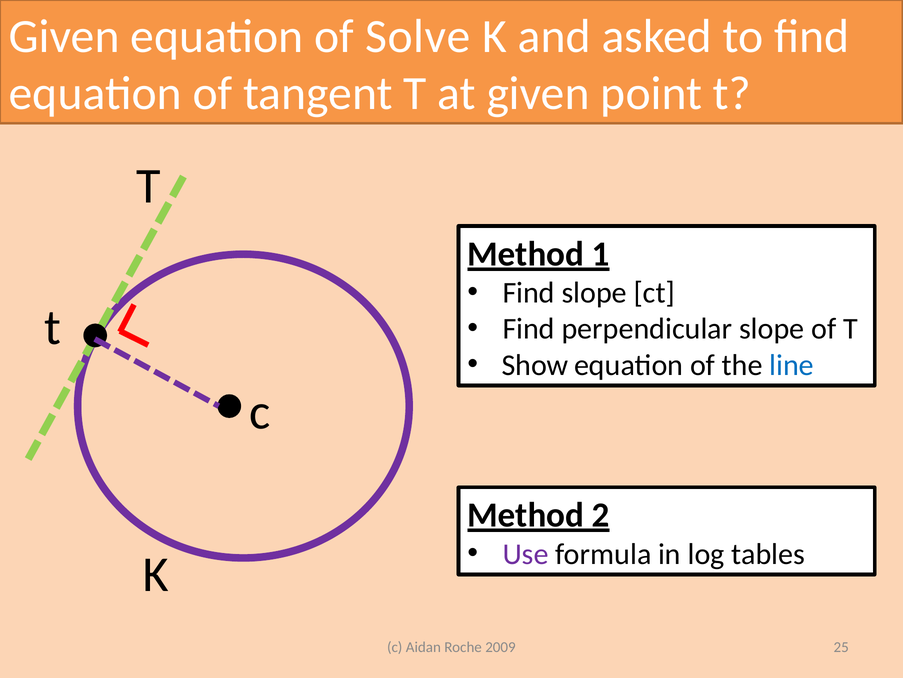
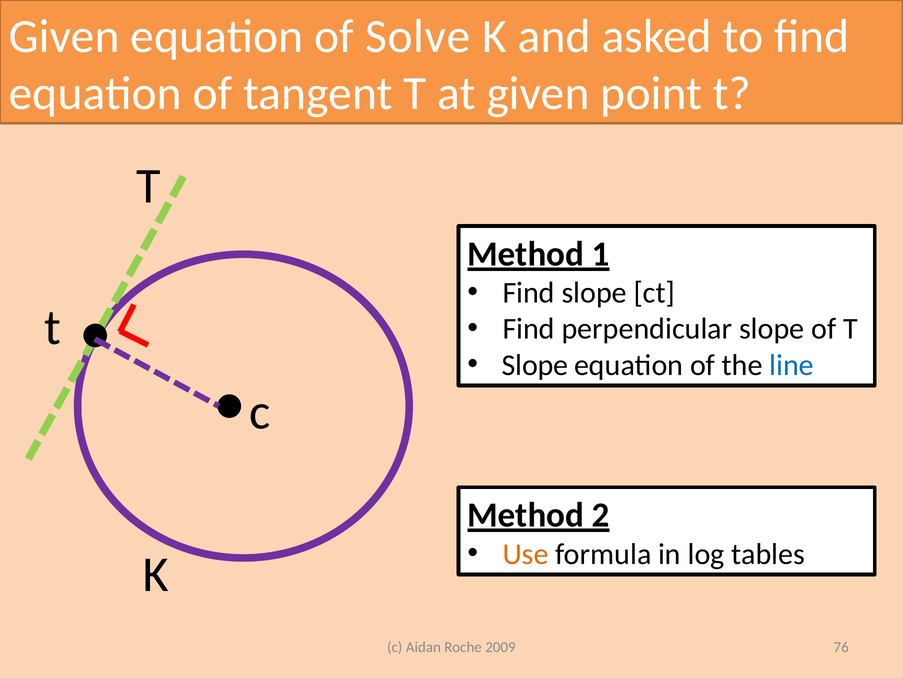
Show: Show -> Slope (535, 365)
Use colour: purple -> orange (526, 554)
25: 25 -> 76 (841, 647)
